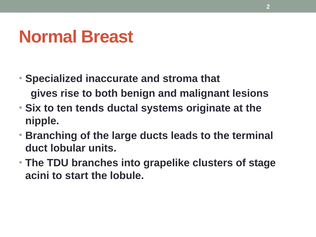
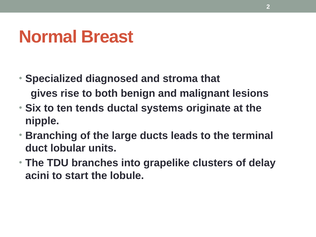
inaccurate: inaccurate -> diagnosed (112, 79)
stage: stage -> delay (262, 163)
